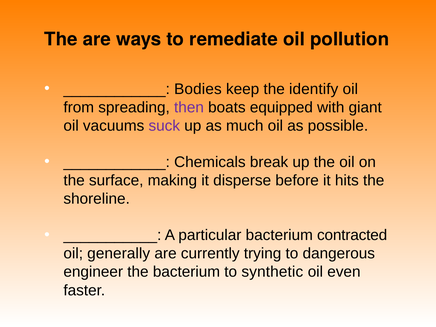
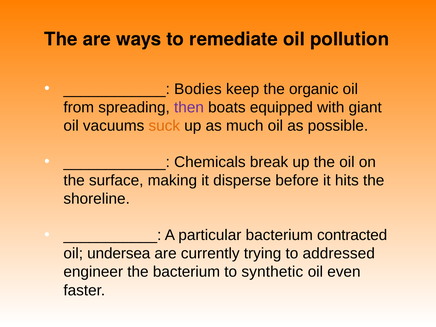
identify: identify -> organic (314, 89)
suck colour: purple -> orange (164, 126)
generally: generally -> undersea (119, 254)
dangerous: dangerous -> addressed (339, 254)
